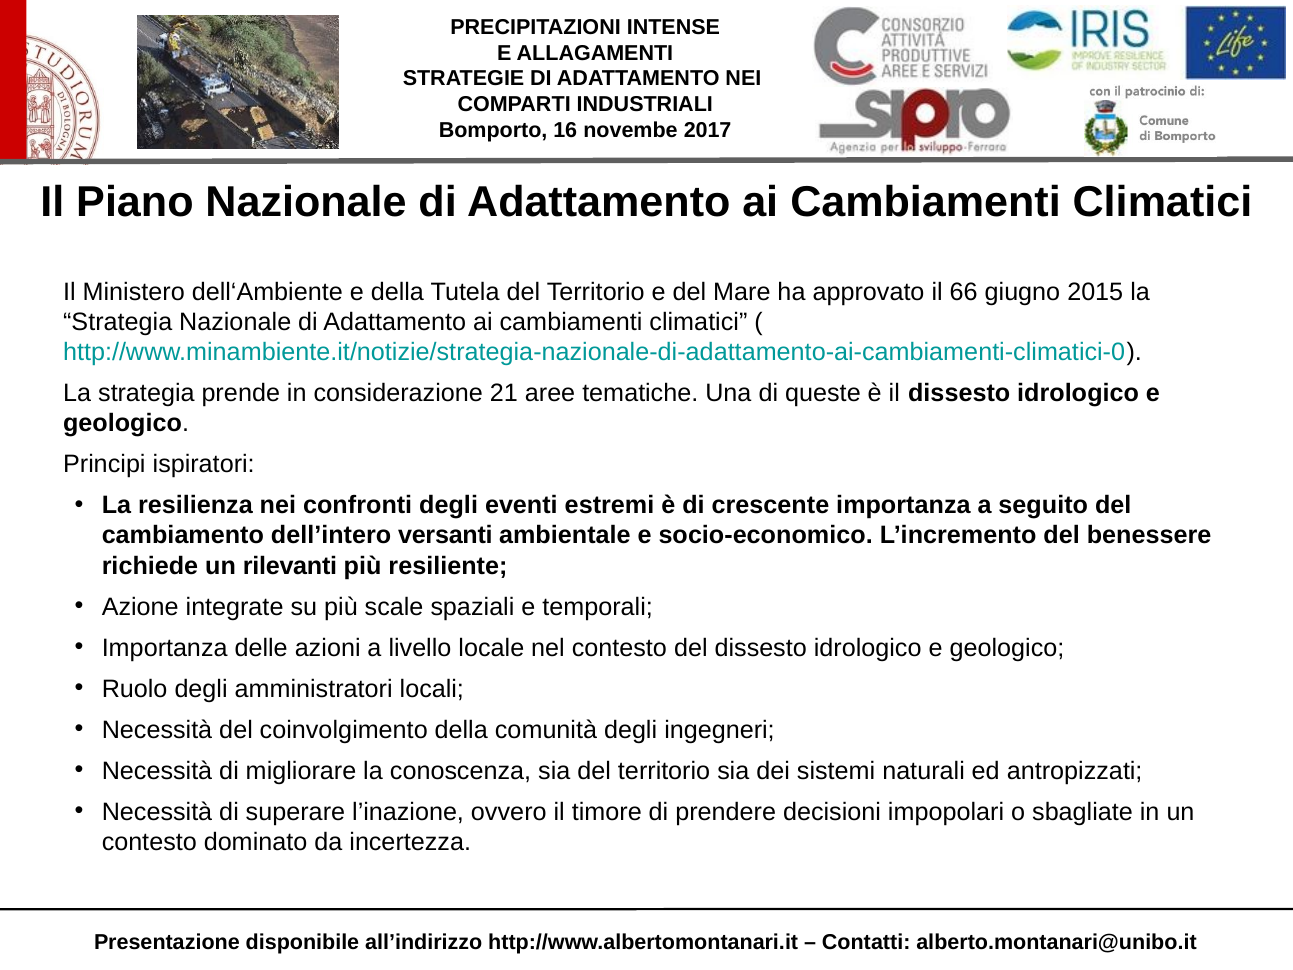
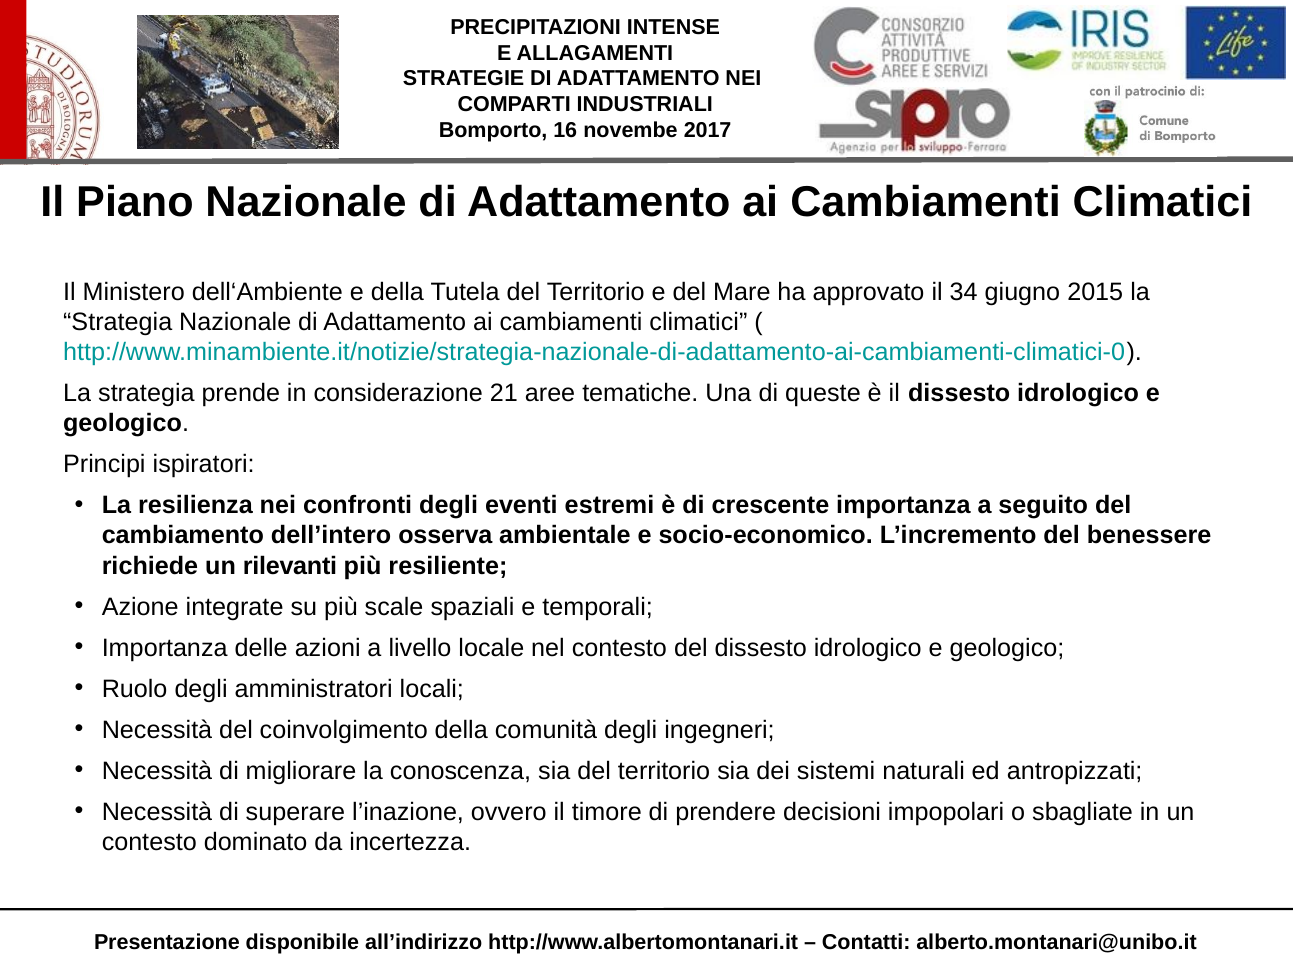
66: 66 -> 34 (964, 292)
versanti: versanti -> osserva (445, 535)
